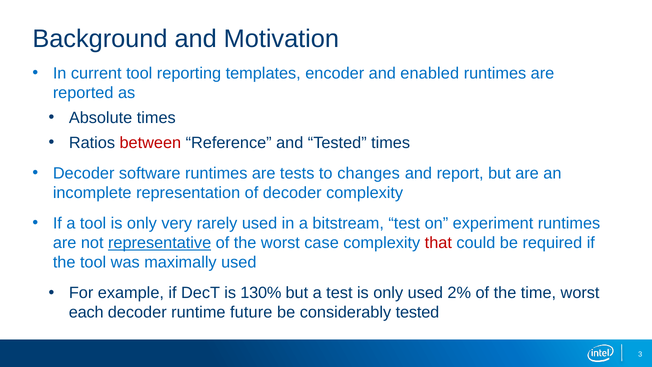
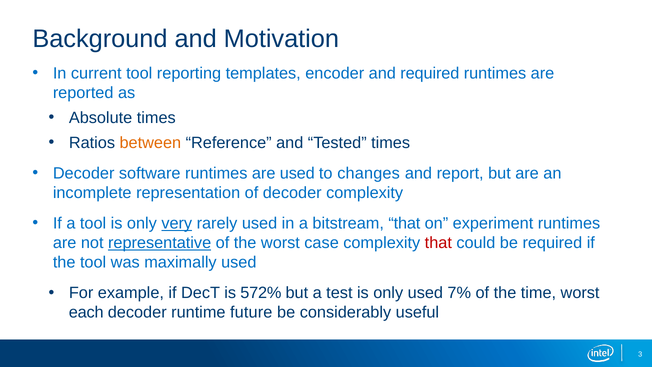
and enabled: enabled -> required (430, 73)
between colour: red -> orange (150, 143)
are tests: tests -> used (297, 173)
very underline: none -> present (177, 223)
bitstream test: test -> that (404, 223)
130%: 130% -> 572% (261, 293)
2%: 2% -> 7% (459, 293)
considerably tested: tested -> useful (417, 312)
